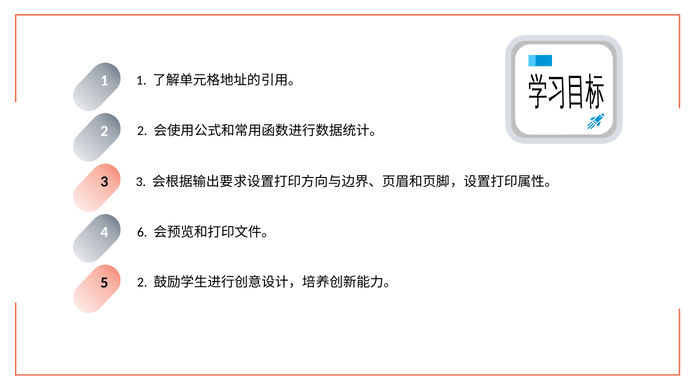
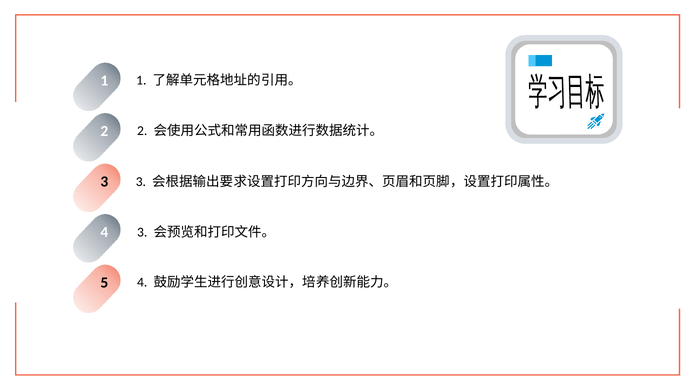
4 6: 6 -> 3 (142, 232)
5 2: 2 -> 4 (142, 283)
